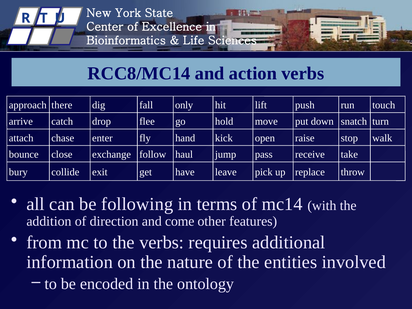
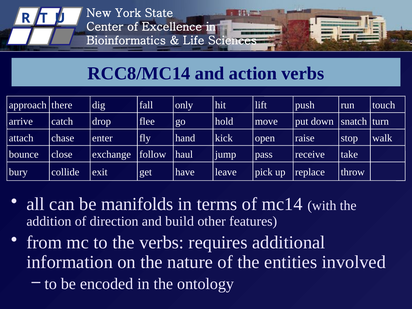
following: following -> manifolds (137, 204)
come: come -> build (180, 221)
